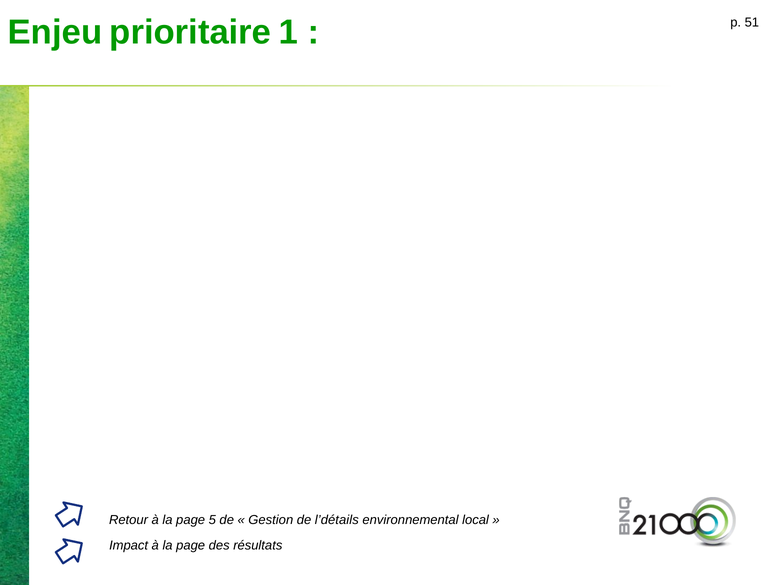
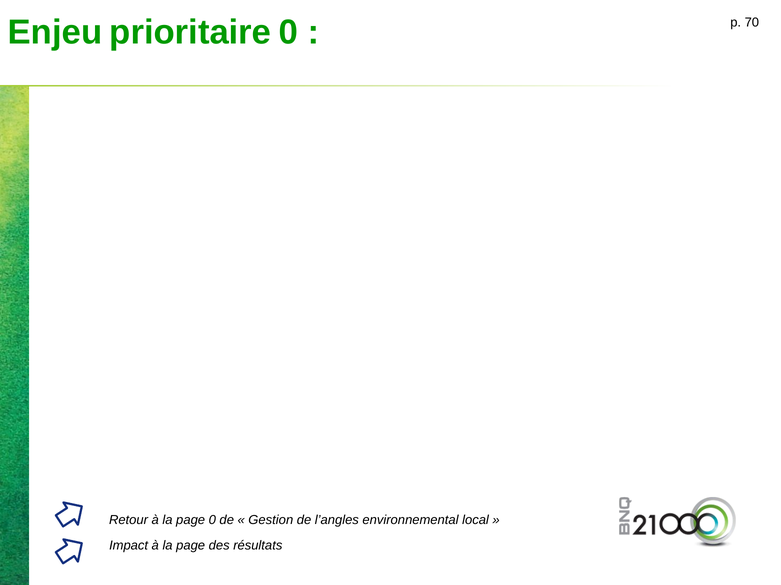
prioritaire 1: 1 -> 0 (288, 32)
51: 51 -> 70 (752, 22)
page 5: 5 -> 0 (212, 521)
l’détails: l’détails -> l’angles (337, 521)
